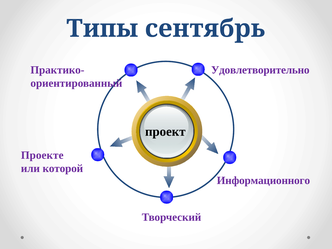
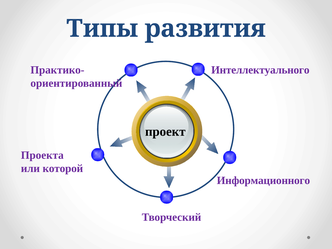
сентябрь: сентябрь -> развития (205, 29)
Удовлетворительно: Удовлетворительно -> Интеллектуального (260, 70)
Проекте: Проекте -> Проекта (42, 155)
